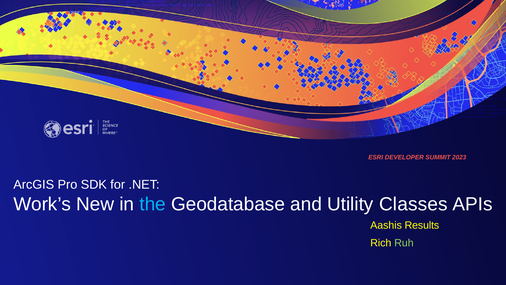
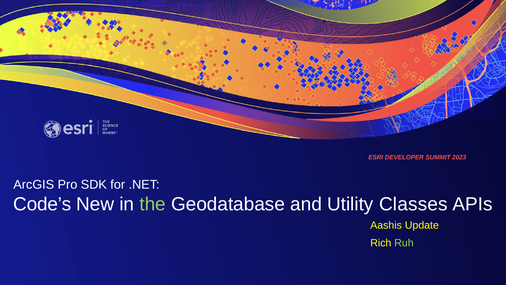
Work’s: Work’s -> Code’s (42, 204)
the colour: light blue -> light green (153, 204)
Results: Results -> Update (422, 225)
